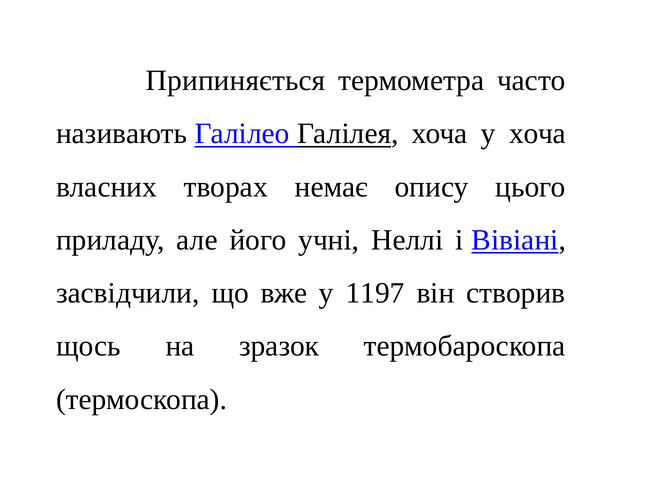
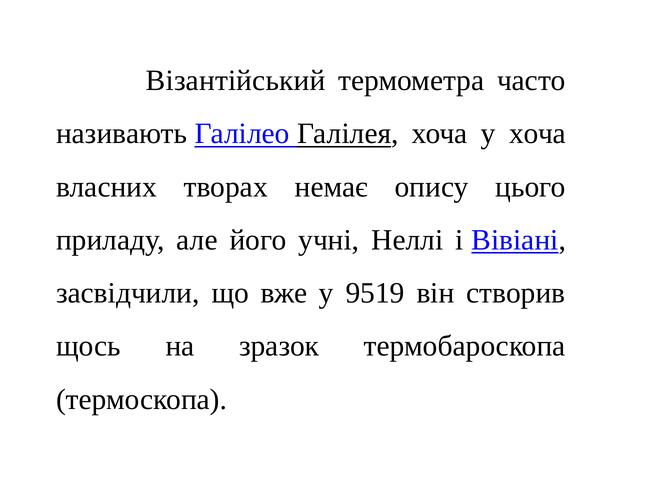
Припиняється: Припиняється -> Візантійський (236, 81)
1197: 1197 -> 9519 (375, 293)
